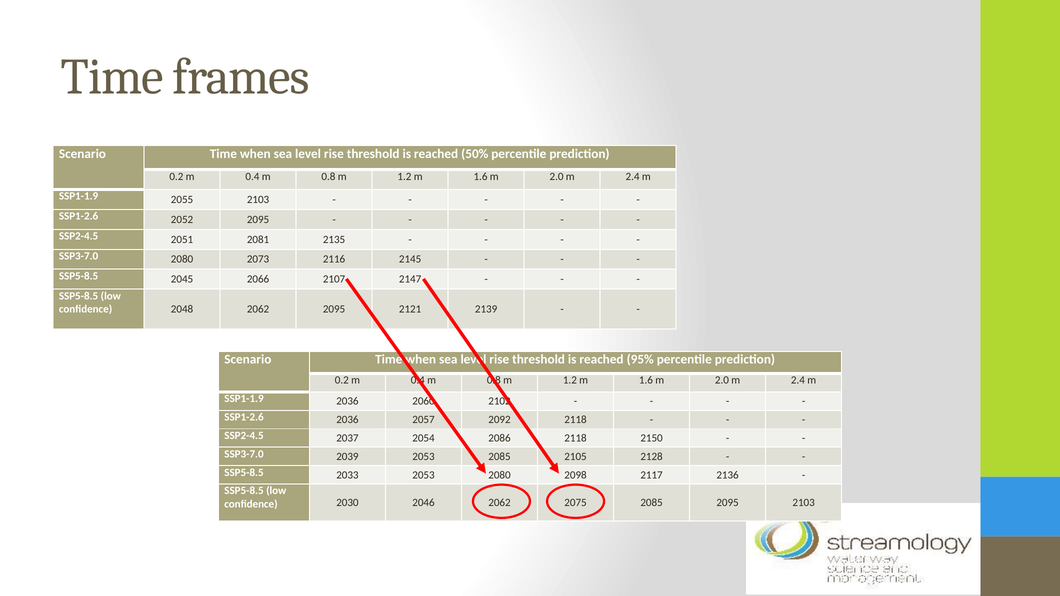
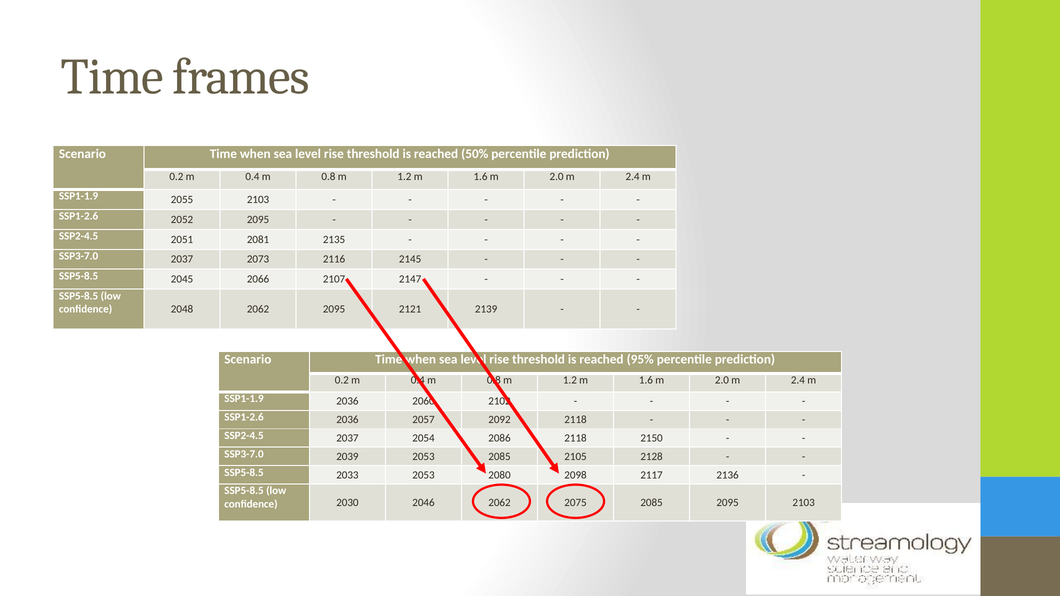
SSP3-7.0 2080: 2080 -> 2037 (182, 259)
